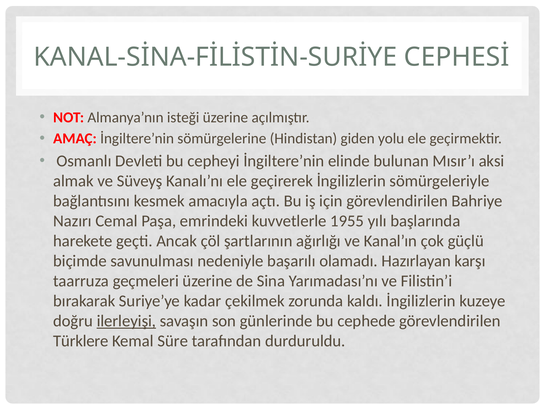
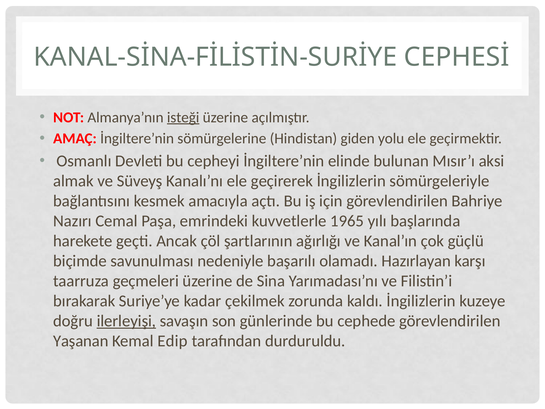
isteği underline: none -> present (183, 117)
1955: 1955 -> 1965 (347, 221)
Türklere: Türklere -> Yaşanan (81, 341)
Süre: Süre -> Edip (173, 341)
